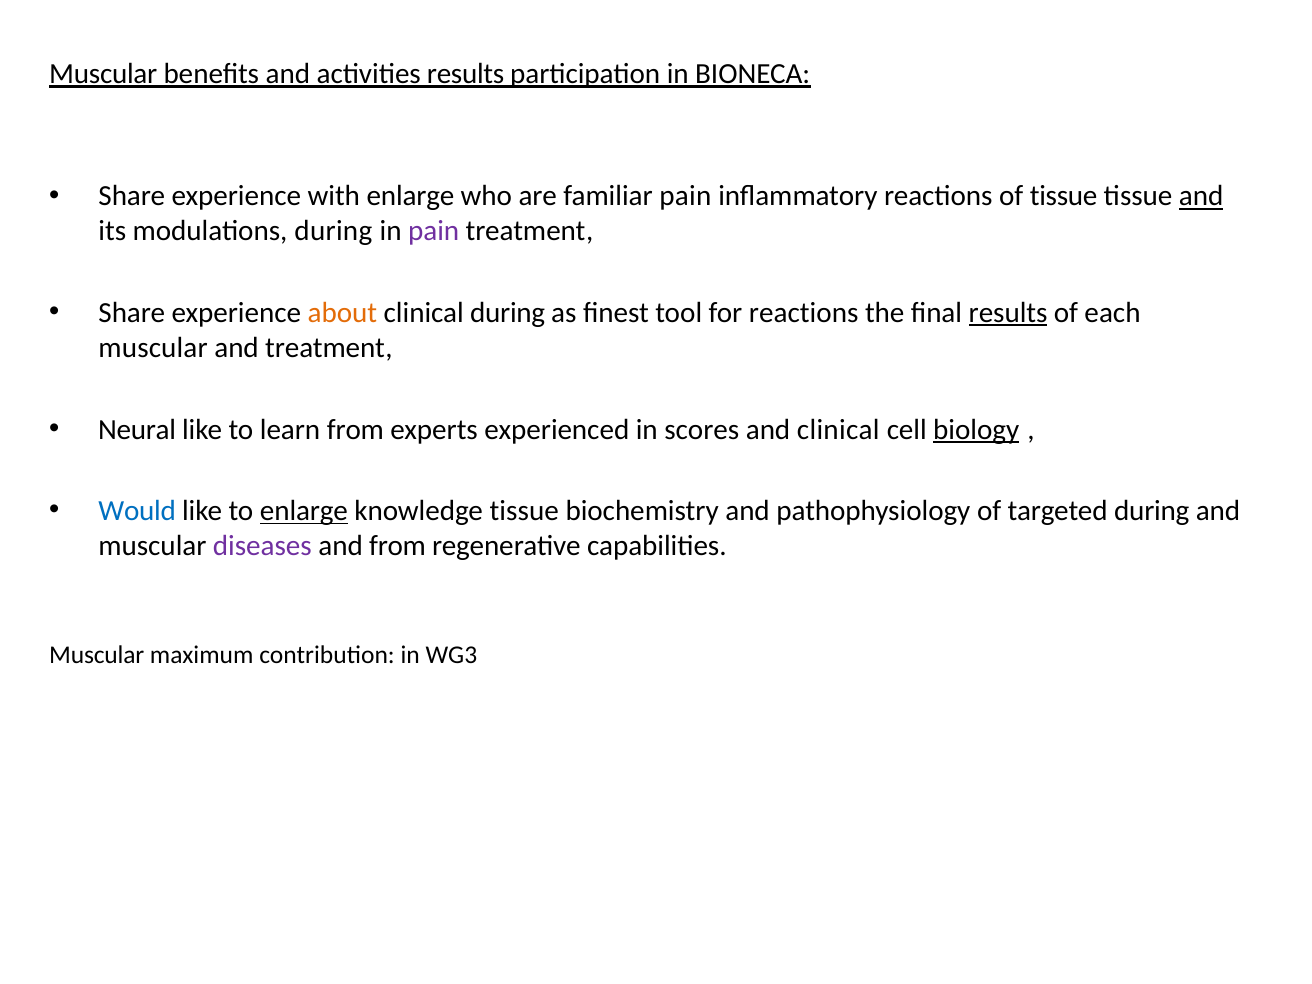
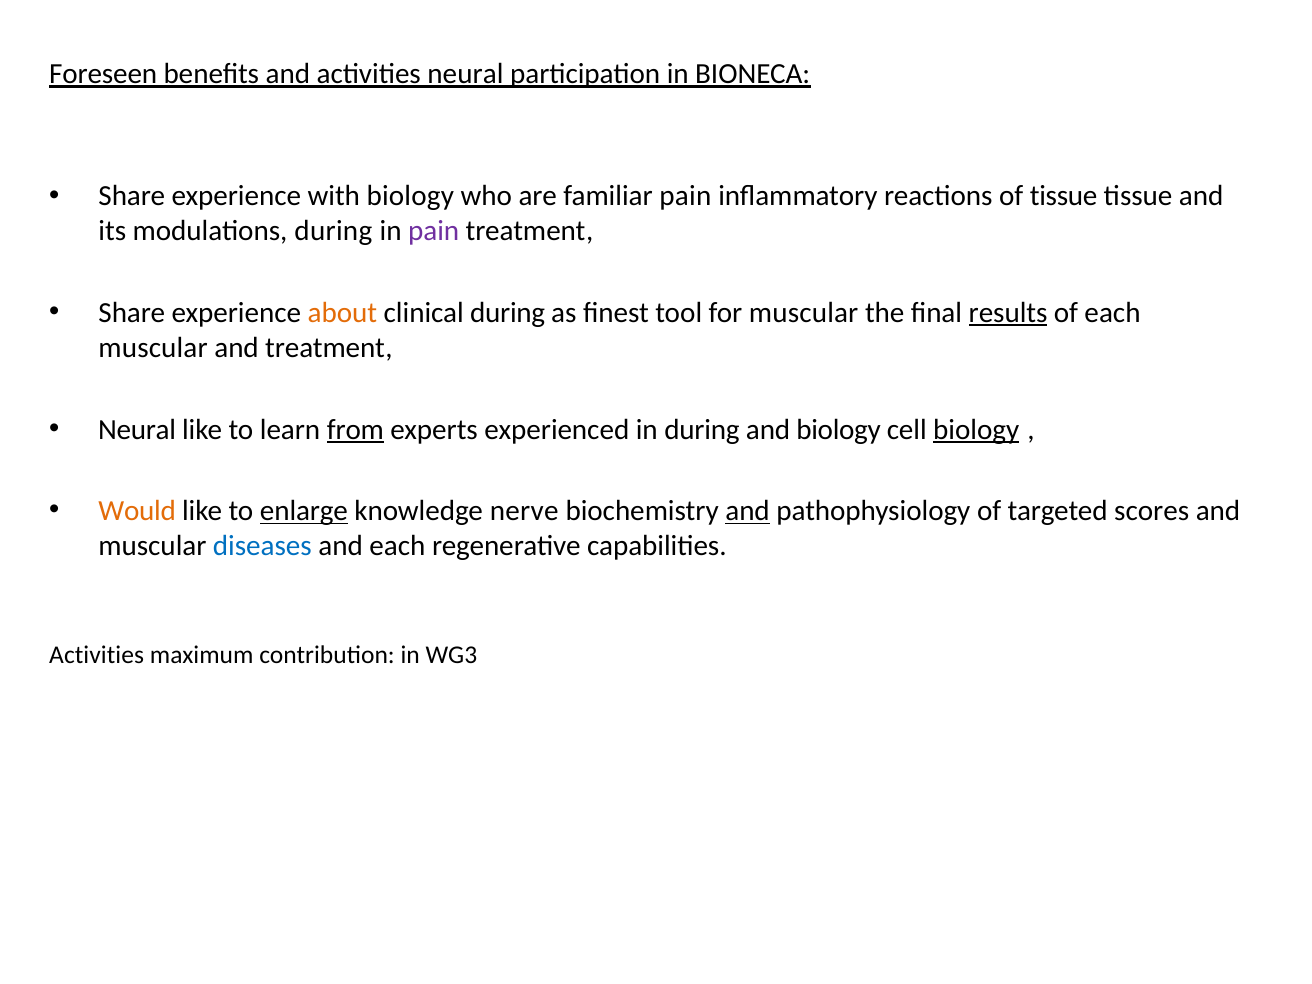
Muscular: Muscular -> Foreseen (103, 74)
activities results: results -> neural (465, 74)
with enlarge: enlarge -> biology (410, 196)
and underline: present -> none (1201, 196)
for reactions: reactions -> muscular (804, 313)
from underline: none -> present (355, 429)
in scores: scores -> during (702, 429)
and clinical: clinical -> biology (839, 429)
Would colour: blue -> orange (137, 511)
knowledge tissue: tissue -> nerve (524, 511)
and underline: none -> present (748, 511)
targeted during: during -> scores (1152, 511)
diseases colour: purple -> blue (262, 546)
and from: from -> each (397, 546)
Muscular: Muscular -> Activities (97, 655)
